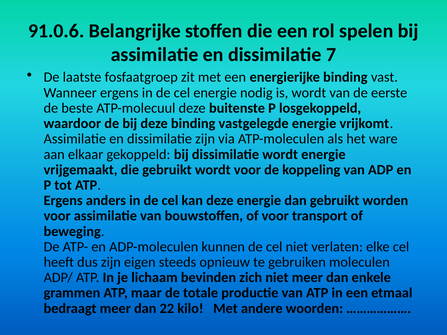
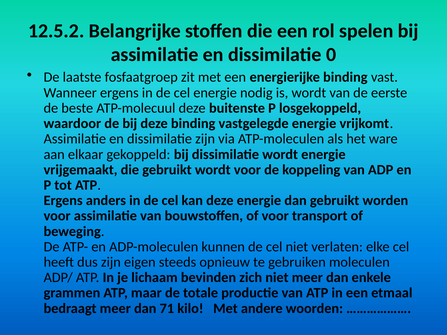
91.0.6: 91.0.6 -> 12.5.2 (56, 31)
7: 7 -> 0 (331, 55)
22: 22 -> 71 (167, 309)
